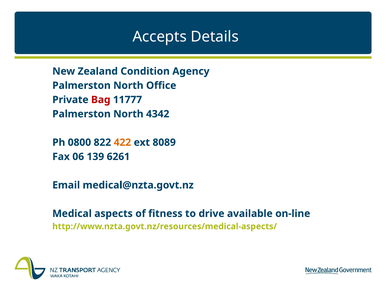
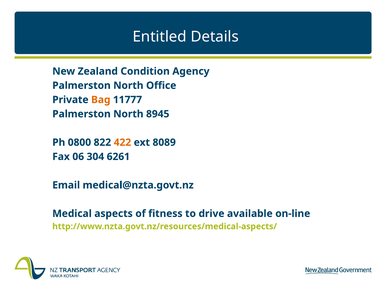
Accepts: Accepts -> Entitled (160, 37)
Bag colour: red -> orange (101, 100)
4342: 4342 -> 8945 (158, 114)
139: 139 -> 304 (95, 157)
